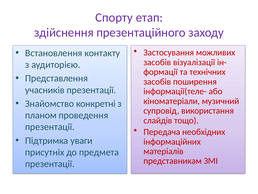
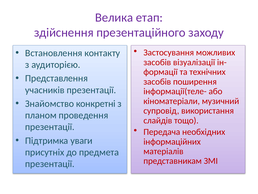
Спорту: Спорту -> Велика (114, 17)
